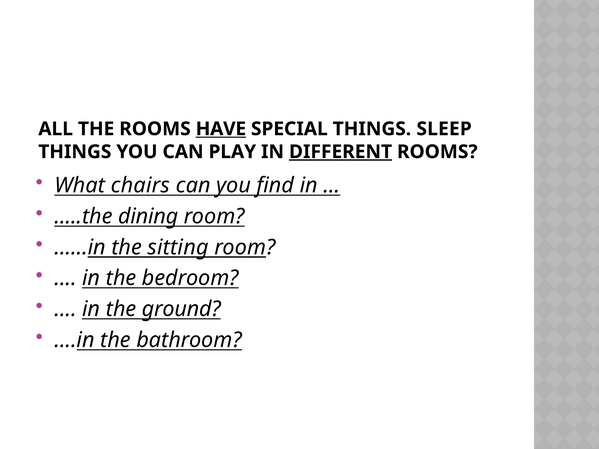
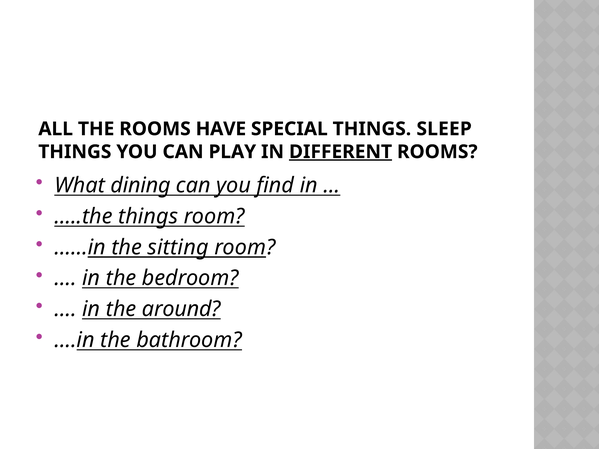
HAVE underline: present -> none (221, 129)
chairs: chairs -> dining (141, 185)
…..the dining: dining -> things (148, 216)
ground: ground -> around (181, 309)
